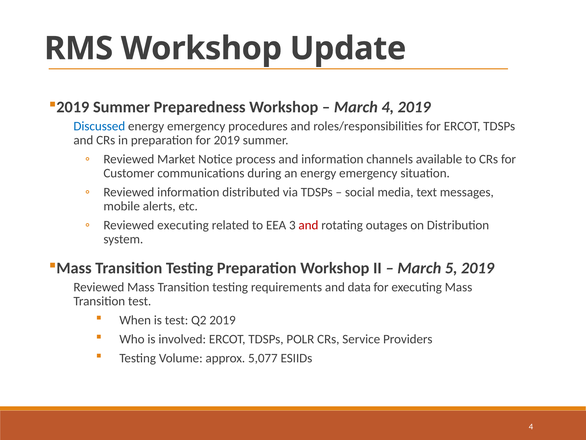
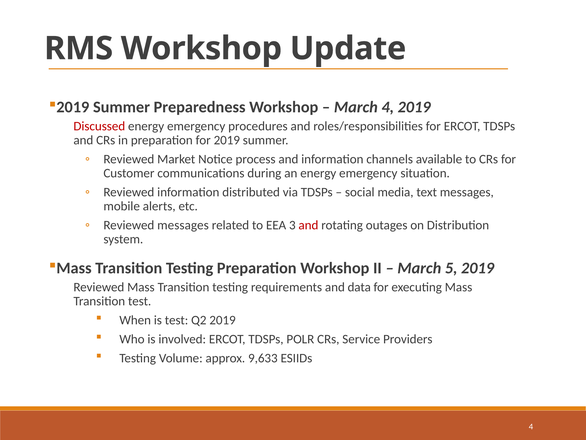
Discussed colour: blue -> red (99, 126)
Reviewed executing: executing -> messages (183, 225)
5,077: 5,077 -> 9,633 (263, 358)
